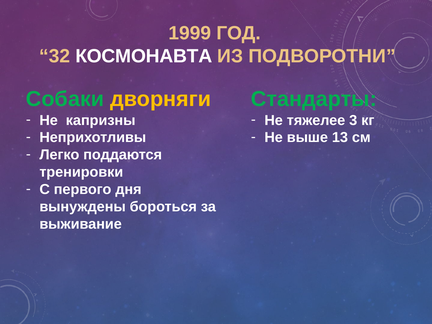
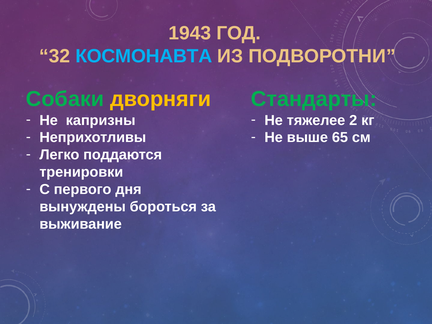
1999: 1999 -> 1943 (190, 33)
КОСМОНАВТА colour: white -> light blue (144, 56)
3: 3 -> 2 (353, 120)
13: 13 -> 65 (340, 138)
